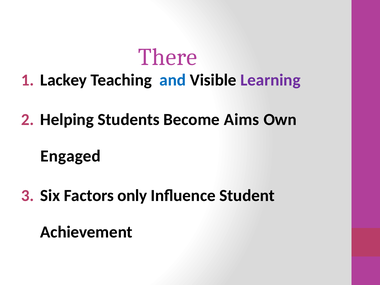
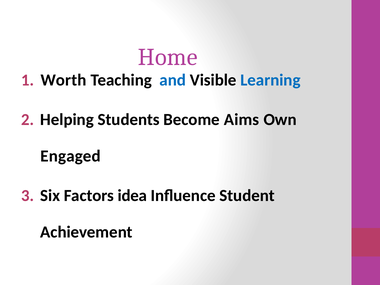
There: There -> Home (168, 57)
Lackey: Lackey -> Worth (63, 80)
Learning colour: purple -> blue (270, 80)
only: only -> idea (132, 196)
